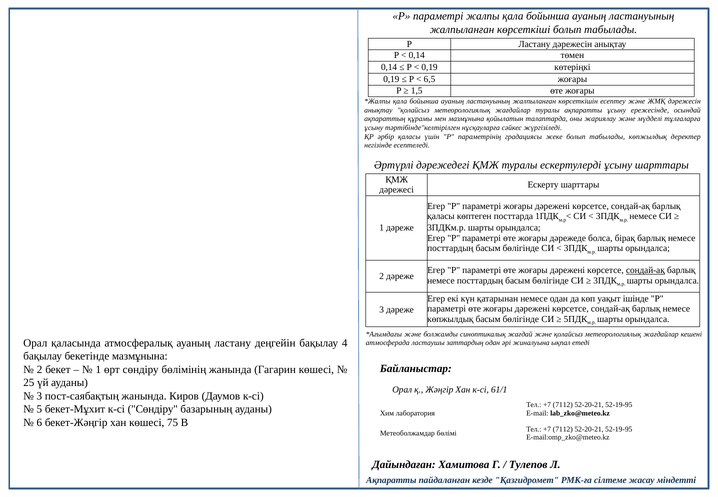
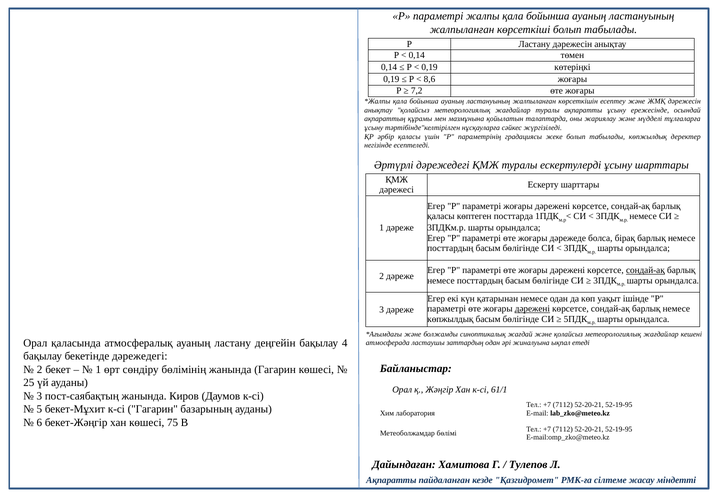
6,5: 6,5 -> 8,6 (430, 79)
1,5: 1,5 -> 7,2 (417, 91)
дәрежені underline: none -> present (532, 309)
бекетінде мазмұнына: мазмұнына -> дәрежедегі (140, 356)
к-сі Сөндіру: Сөндіру -> Гагарин (153, 409)
